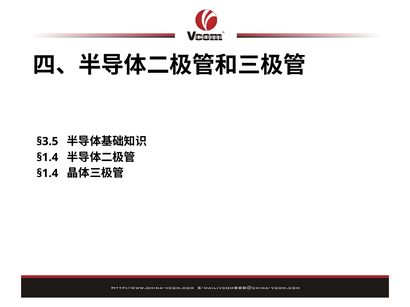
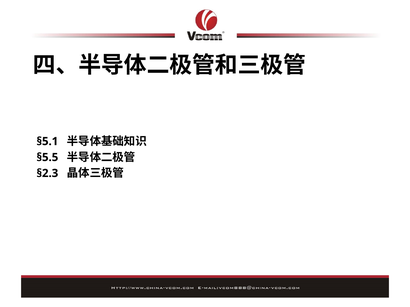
§3.5: §3.5 -> §5.1 (47, 142)
§1.4: §1.4 -> §5.5 (47, 158)
§1.4: §1.4 -> §2.3 (47, 174)
